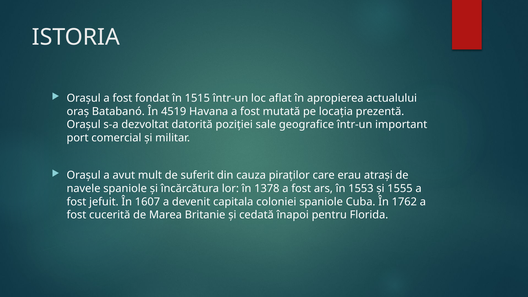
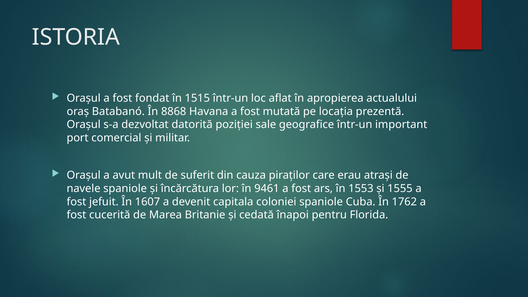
4519: 4519 -> 8868 (174, 111)
1378: 1378 -> 9461 (267, 189)
